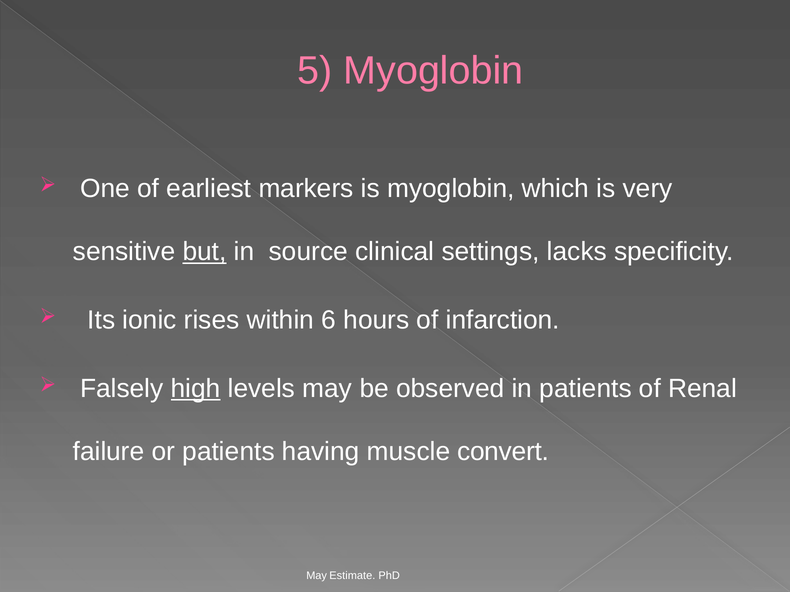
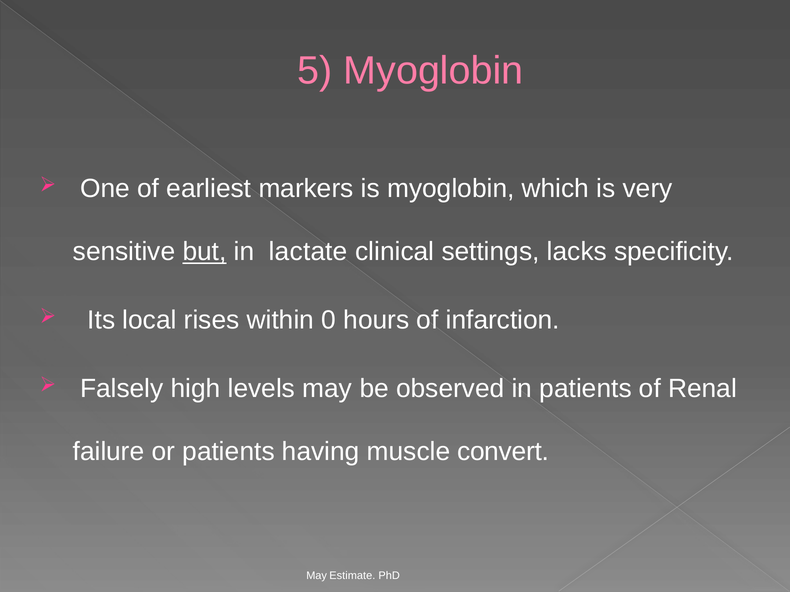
source: source -> lactate (308, 252)
ionic: ionic -> local (150, 320)
6: 6 -> 0 (329, 320)
high underline: present -> none (196, 389)
